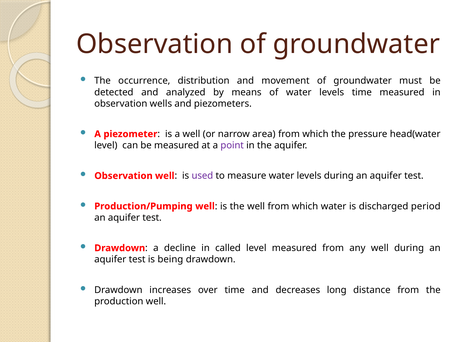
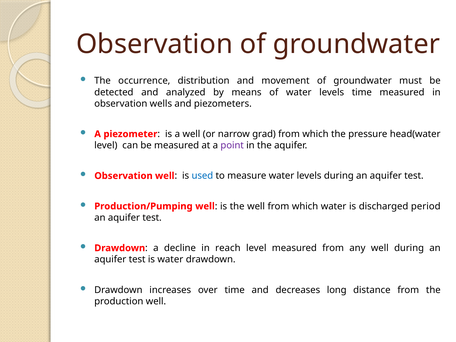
area: area -> grad (264, 134)
used colour: purple -> blue (202, 176)
called: called -> reach (228, 248)
is being: being -> water (170, 259)
